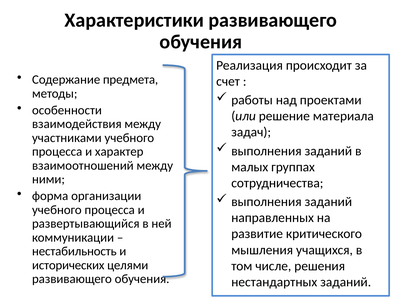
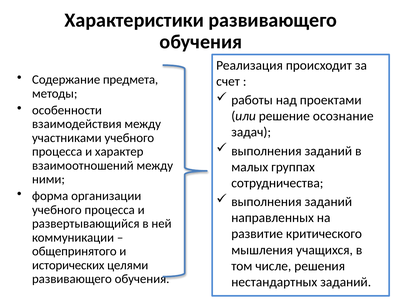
материала: материала -> осознание (343, 116)
нестабильность: нестабильность -> общепринятого (74, 251)
